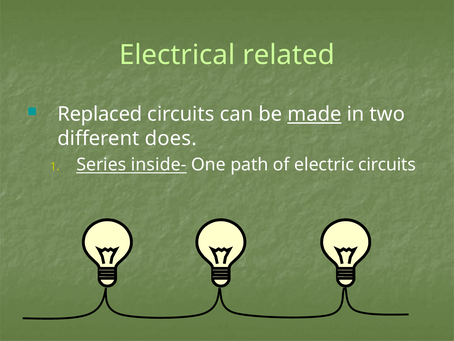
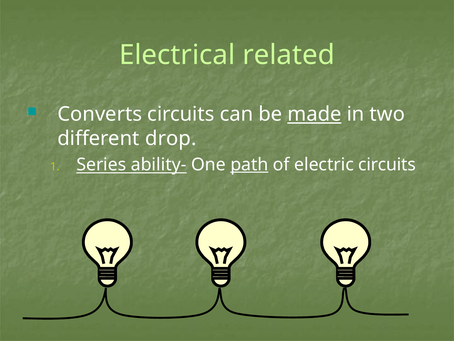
Replaced: Replaced -> Converts (100, 114)
does: does -> drop (171, 138)
inside-: inside- -> ability- (159, 164)
path underline: none -> present (249, 164)
